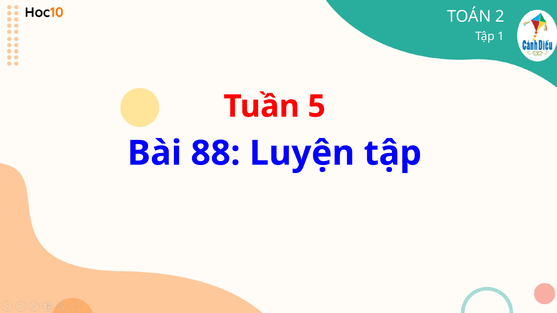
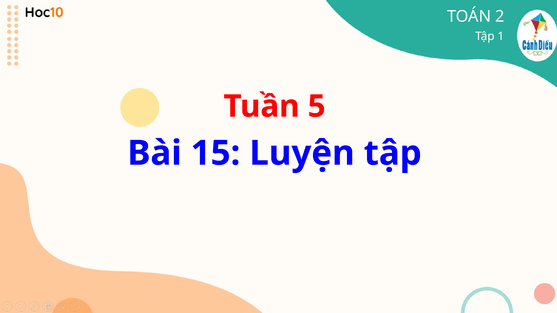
88: 88 -> 15 (216, 153)
